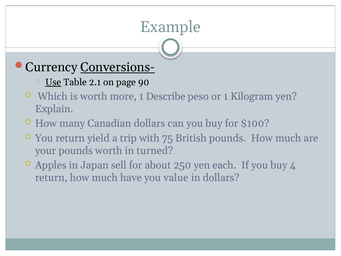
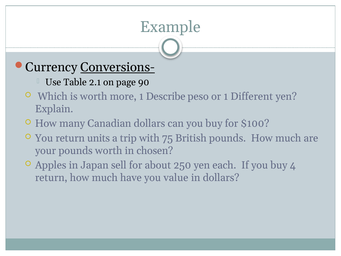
Use underline: present -> none (53, 82)
Kilogram: Kilogram -> Different (252, 96)
yield: yield -> units (99, 138)
turned: turned -> chosen (155, 150)
